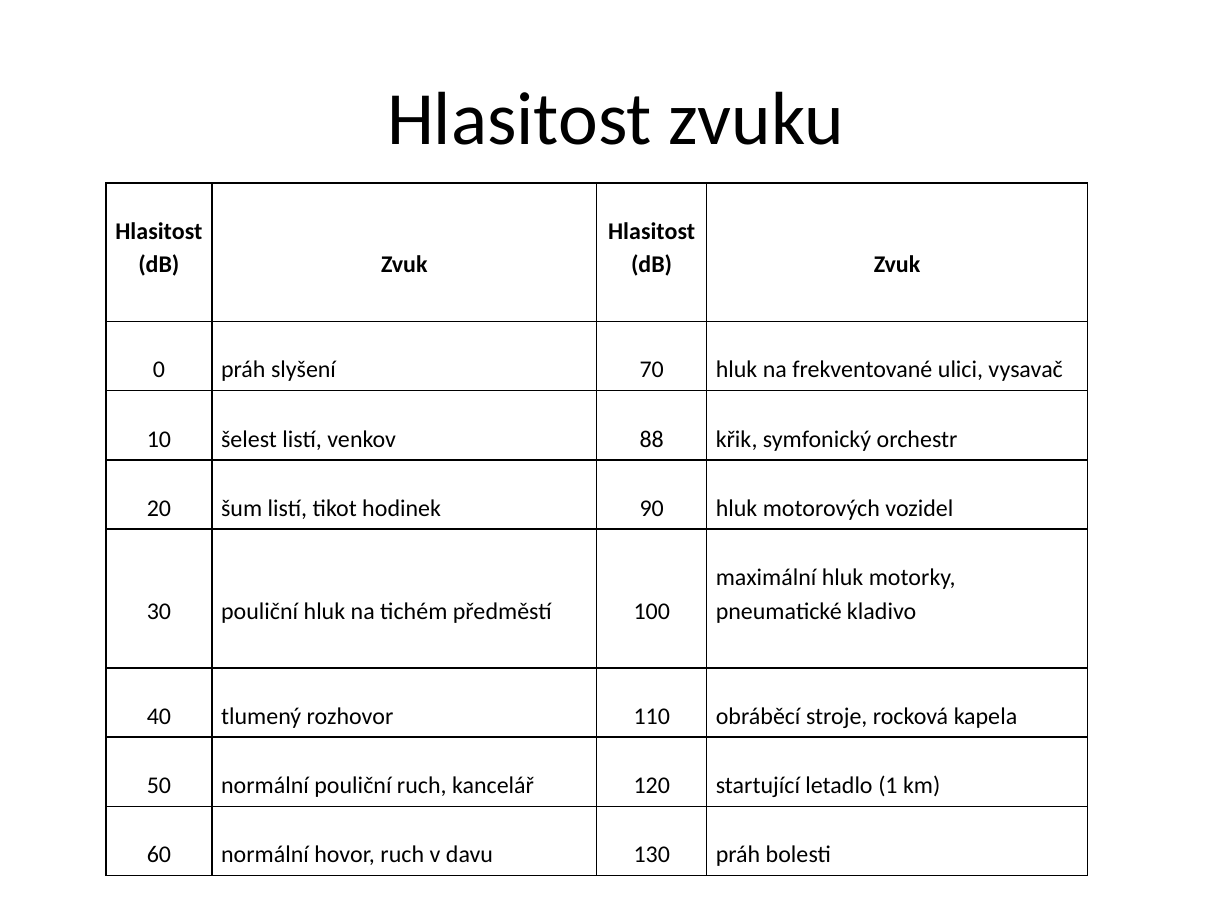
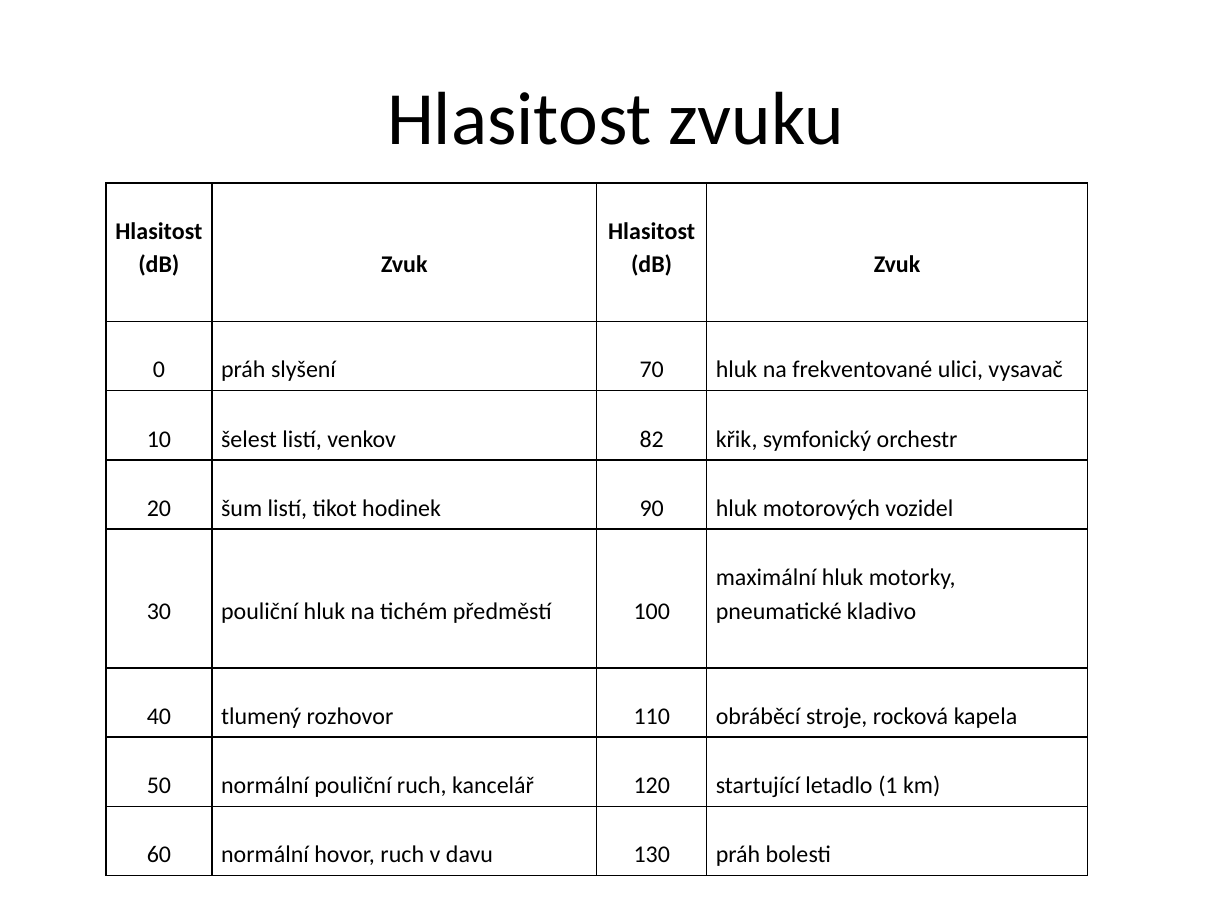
88: 88 -> 82 (652, 439)
